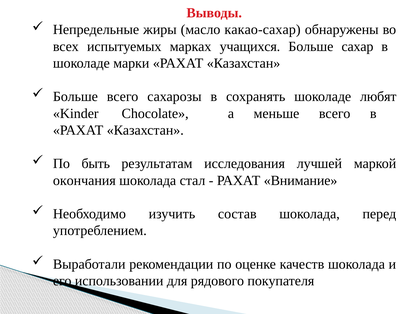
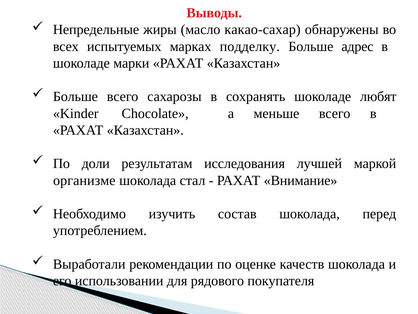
учащихся: учащихся -> подделку (250, 46)
сахар: сахар -> адрес (357, 46)
быть: быть -> доли (96, 163)
окончания: окончания -> организме (84, 180)
